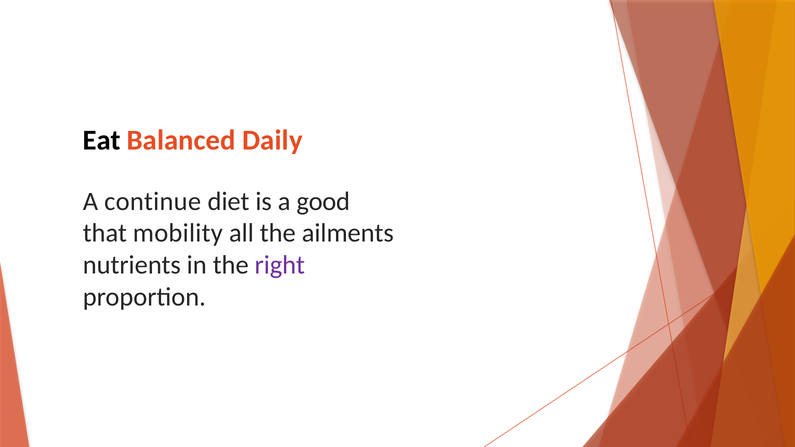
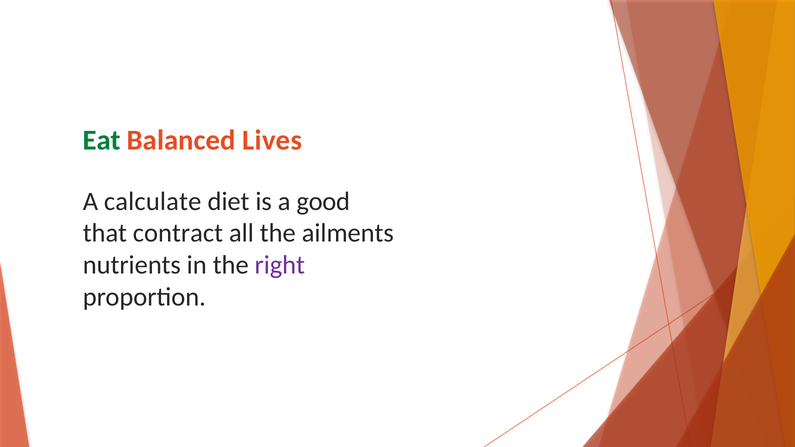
Eat colour: black -> green (102, 140)
Daily: Daily -> Lives (272, 140)
continue: continue -> calculate (153, 202)
mobility: mobility -> contract (178, 233)
